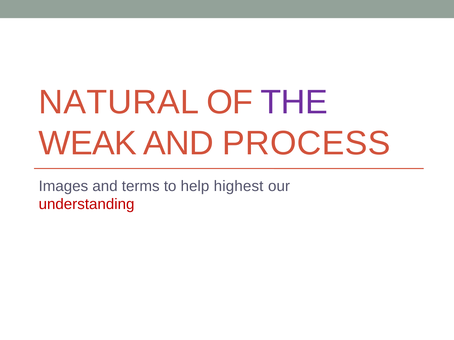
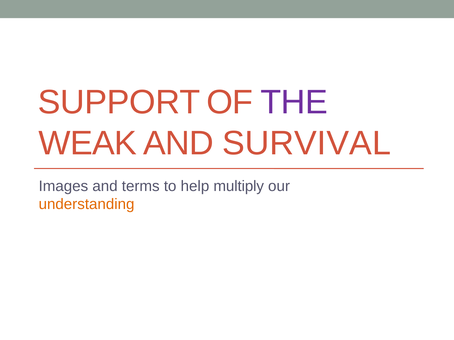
NATURAL: NATURAL -> SUPPORT (119, 103)
PROCESS: PROCESS -> SURVIVAL (306, 143)
highest: highest -> multiply (239, 186)
understanding colour: red -> orange (87, 205)
